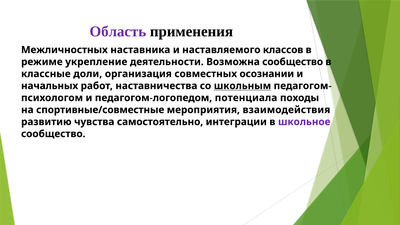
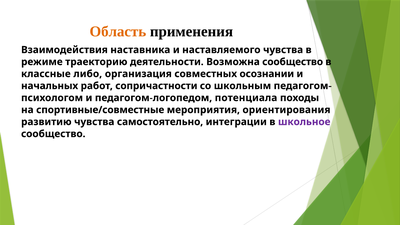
Область colour: purple -> orange (118, 32)
Межличностных: Межличностных -> Взаимодействия (64, 50)
наставляемого классов: классов -> чувства (283, 50)
укрепление: укрепление -> траекторию (96, 62)
доли: доли -> либо (88, 74)
наставничества: наставничества -> сопричастности (156, 86)
школьным underline: present -> none (242, 86)
взаимодействия: взаимодействия -> ориентирования (286, 110)
